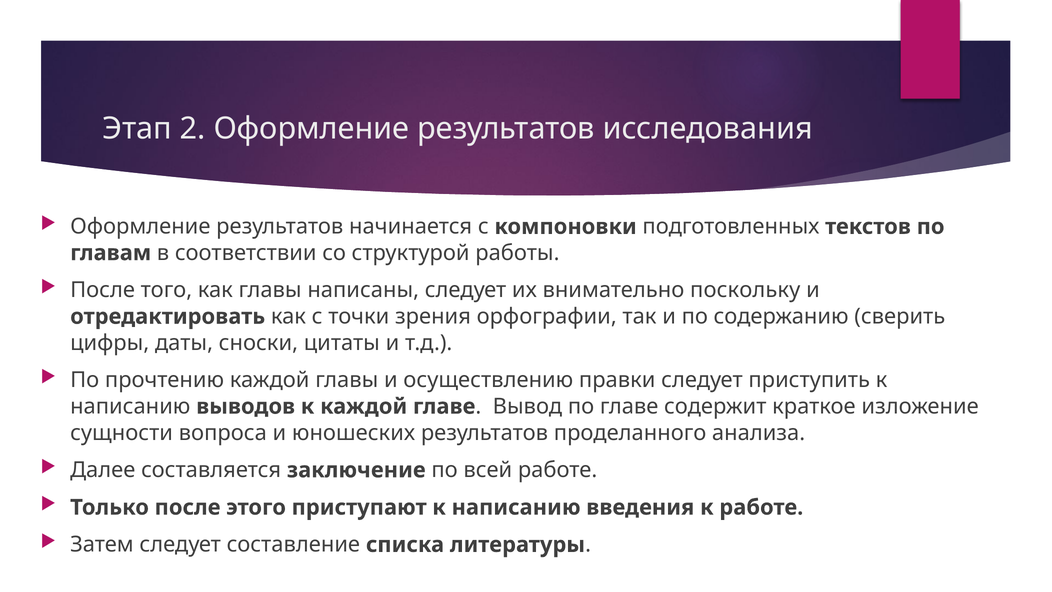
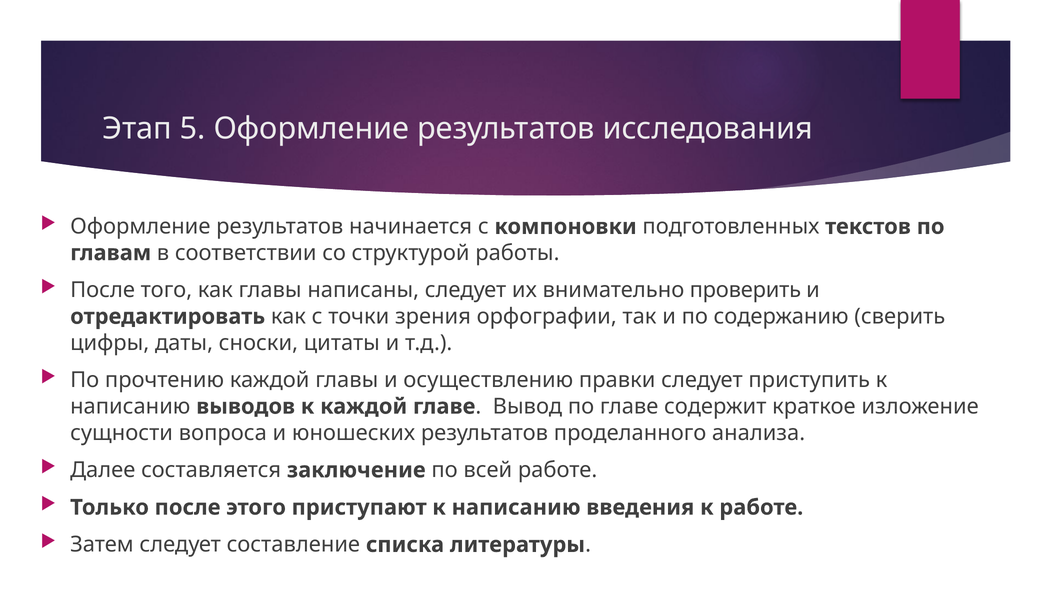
2: 2 -> 5 (193, 129)
поскольку: поскольку -> проверить (745, 290)
